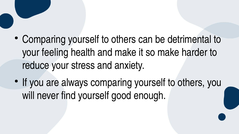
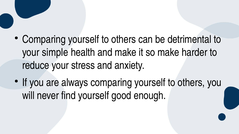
feeling: feeling -> simple (55, 53)
